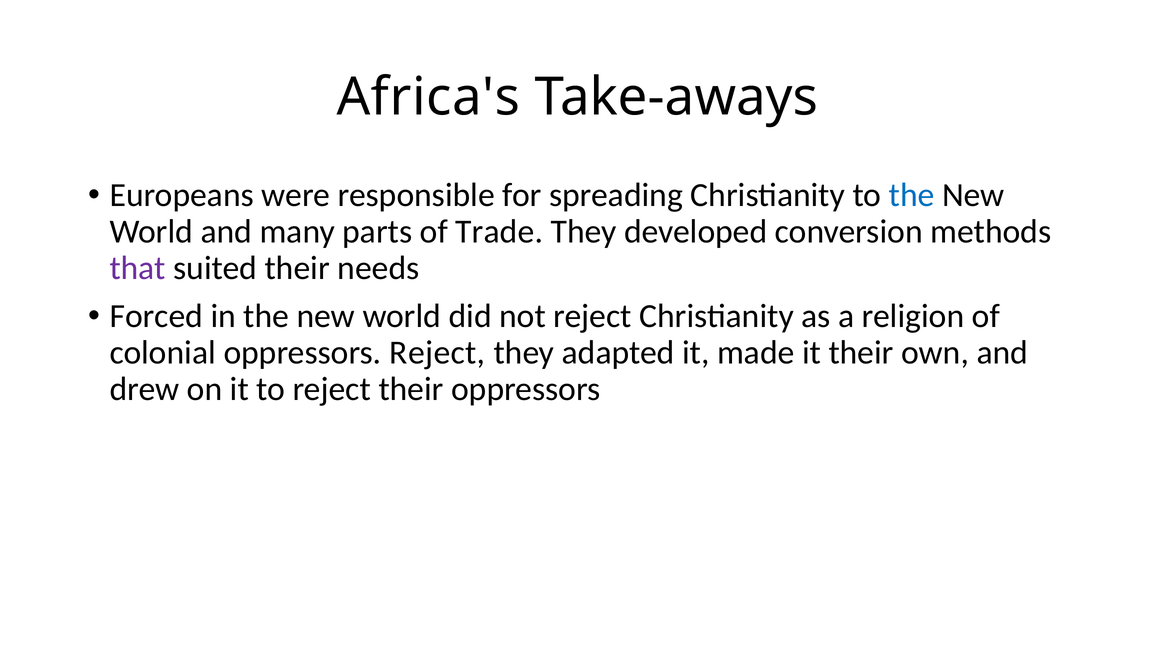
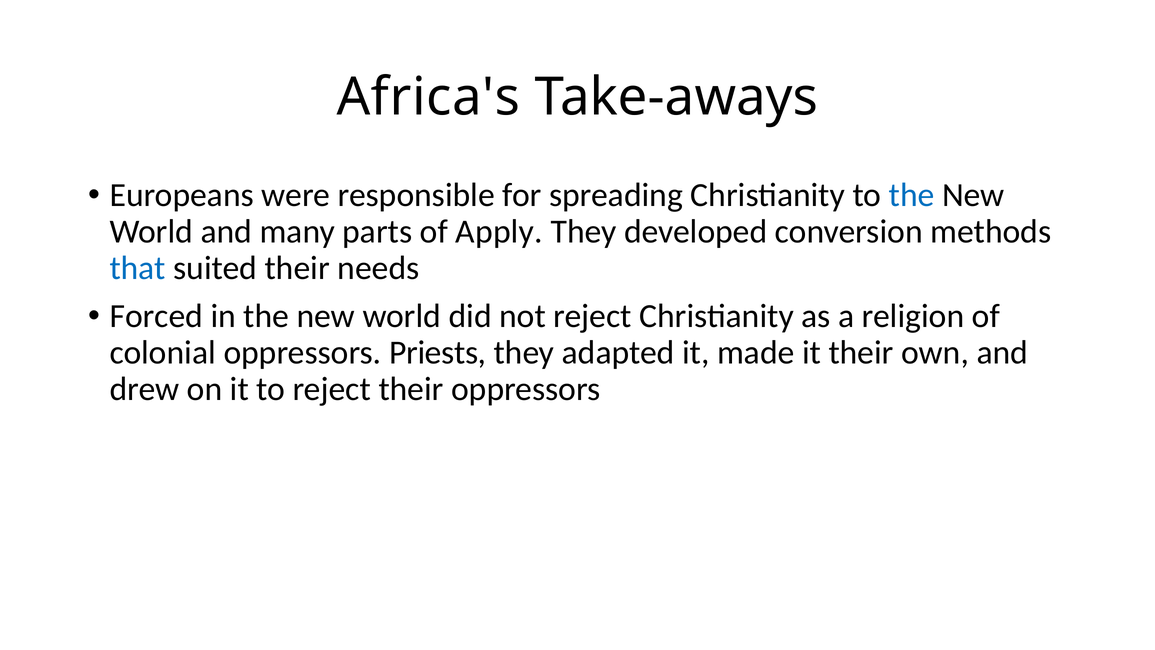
Trade: Trade -> Apply (499, 232)
that colour: purple -> blue (138, 268)
oppressors Reject: Reject -> Priests (438, 353)
